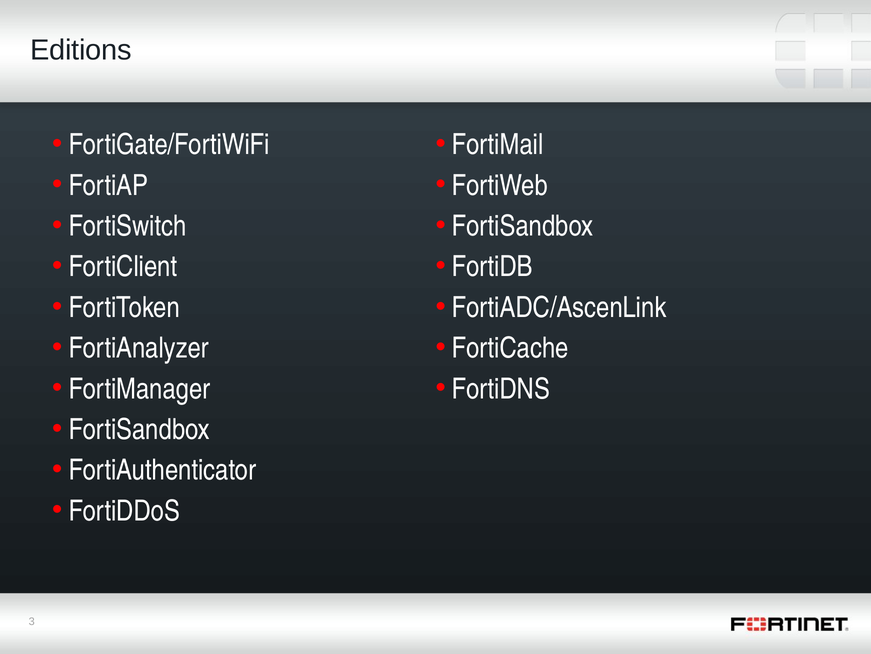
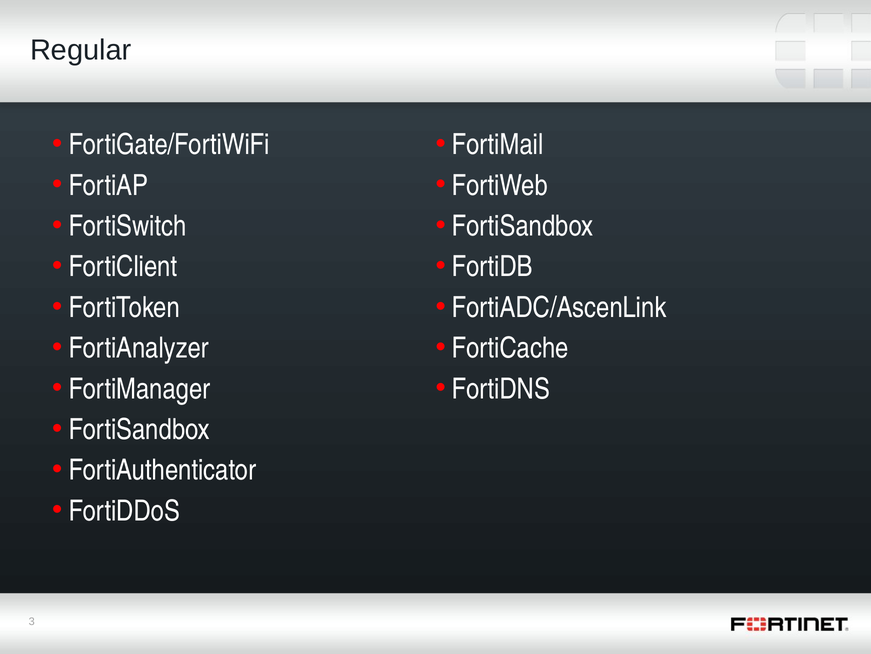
Editions: Editions -> Regular (81, 50)
